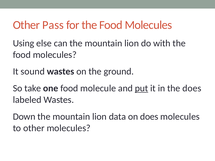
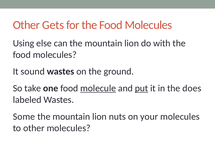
Pass: Pass -> Gets (53, 25)
molecule underline: none -> present (98, 88)
Down: Down -> Some (24, 117)
data: data -> nuts (117, 117)
on does: does -> your (149, 117)
